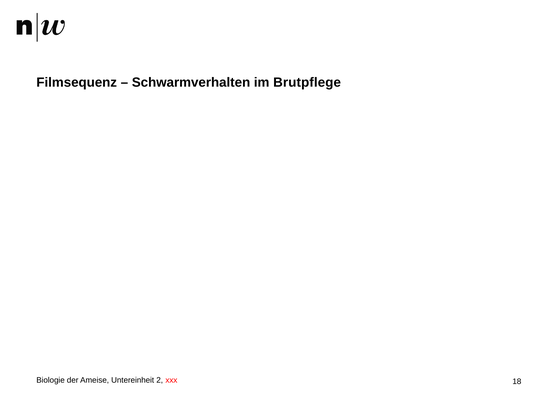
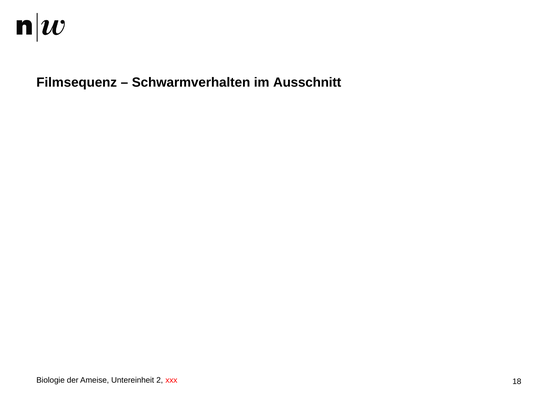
Brutpflege: Brutpflege -> Ausschnitt (307, 83)
